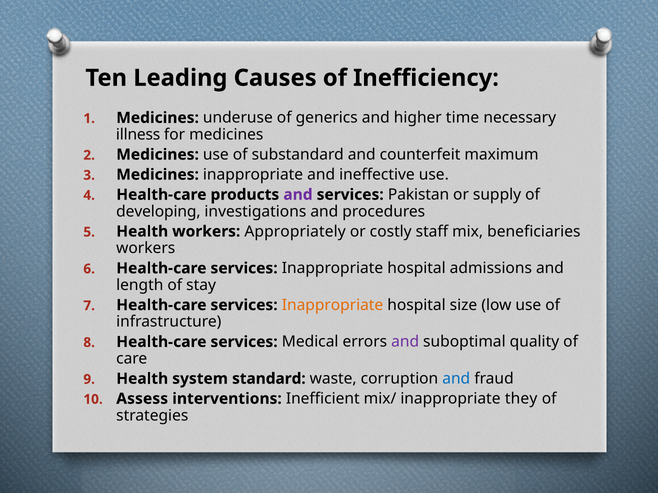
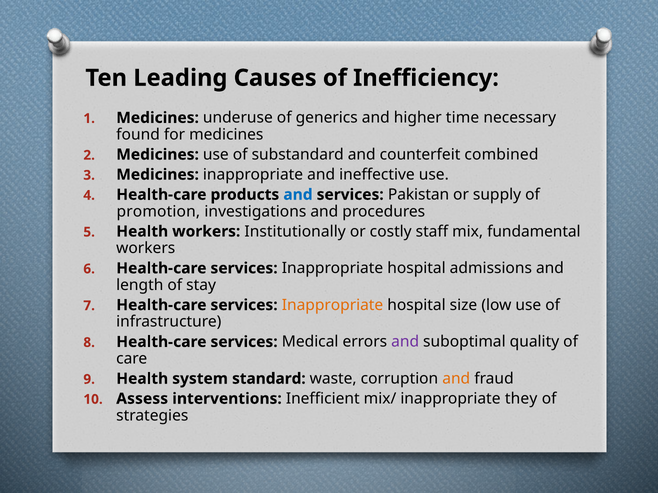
illness: illness -> found (138, 135)
maximum: maximum -> combined (501, 155)
and colour: purple -> blue (298, 195)
developing: developing -> promotion (158, 212)
Appropriately: Appropriately -> Institutionally (295, 232)
beneficiaries: beneficiaries -> fundamental (534, 232)
and colour: blue -> orange (456, 379)
